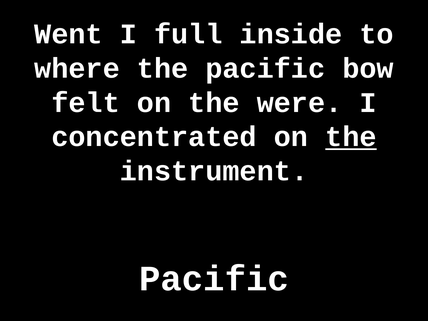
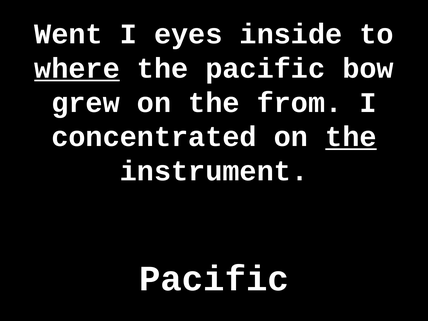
full: full -> eyes (188, 34)
where underline: none -> present (77, 68)
felt: felt -> grew (86, 103)
were: were -> from (300, 103)
